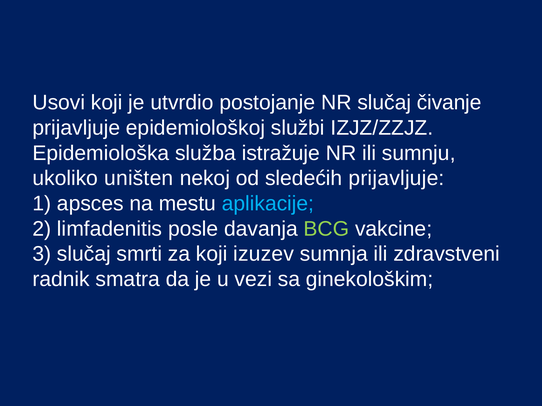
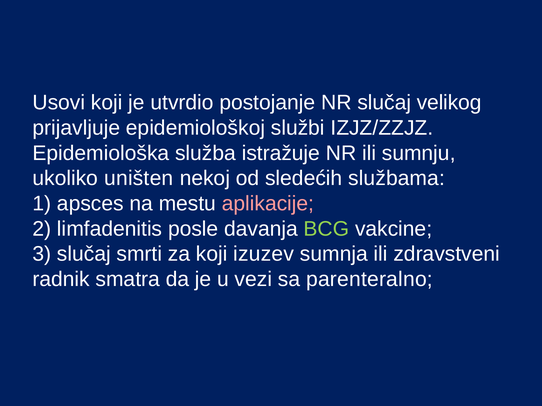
čivanje: čivanje -> velikog (449, 103)
sledećih prijavljuje: prijavljuje -> službama (397, 179)
aplikacije colour: light blue -> pink (268, 204)
ginekološkim: ginekološkim -> parenteralno (369, 279)
